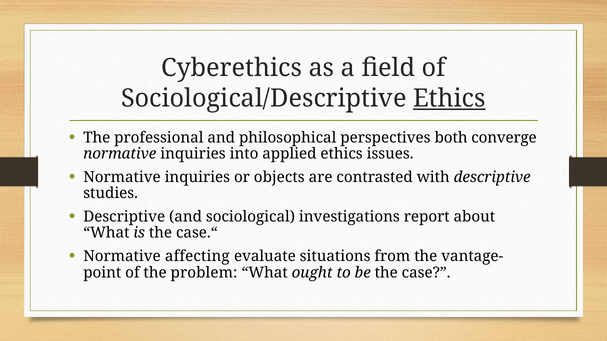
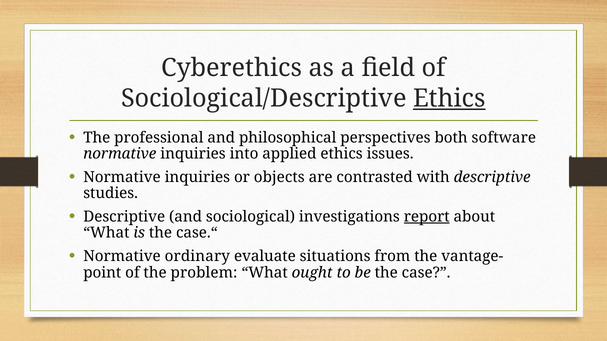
converge: converge -> software (504, 138)
report underline: none -> present (427, 217)
affecting: affecting -> ordinary (197, 256)
